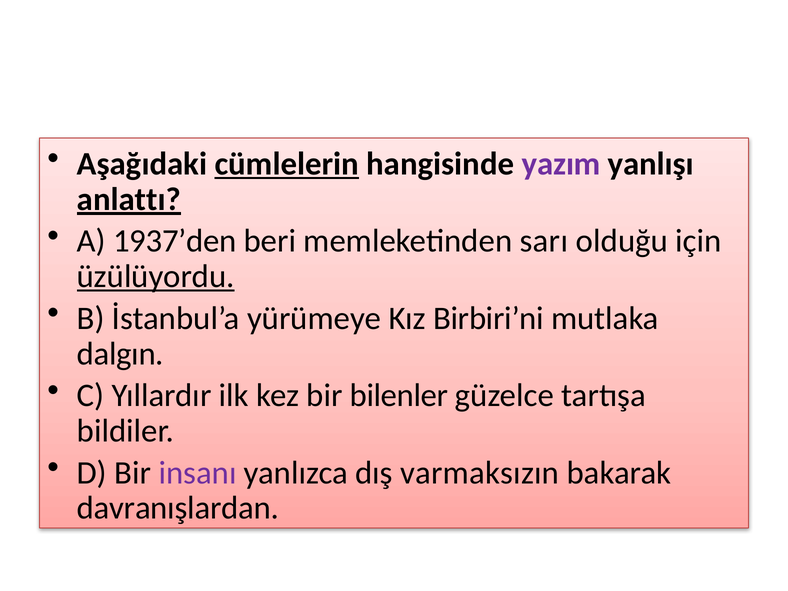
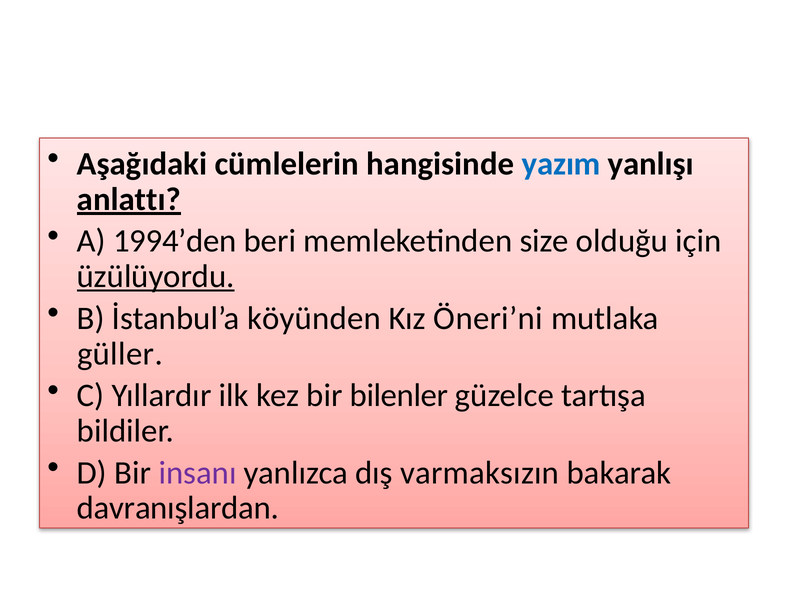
cümlelerin underline: present -> none (287, 164)
yazım colour: purple -> blue (561, 164)
1937’den: 1937’den -> 1994’den (175, 241)
sarı: sarı -> size (544, 241)
yürümeye: yürümeye -> köyünden (314, 318)
Birbiri’ni: Birbiri’ni -> Öneri’ni (488, 318)
dalgın: dalgın -> güller (120, 354)
